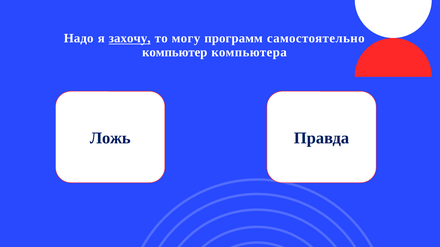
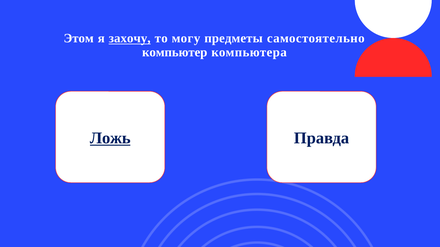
Надо: Надо -> Этом (79, 38)
программ: программ -> предметы (234, 38)
Ложь underline: none -> present (110, 138)
